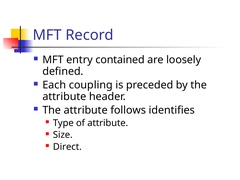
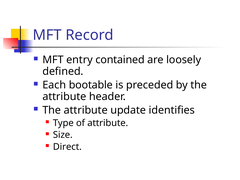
coupling: coupling -> bootable (91, 85)
follows: follows -> update (128, 110)
